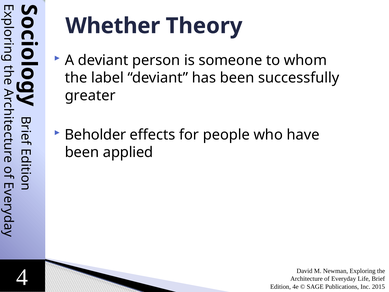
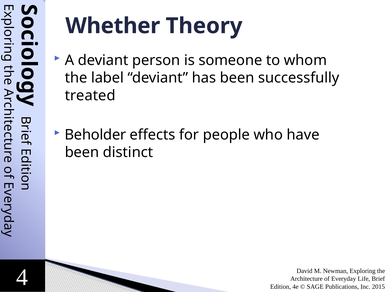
greater: greater -> treated (90, 95)
applied: applied -> distinct (128, 152)
